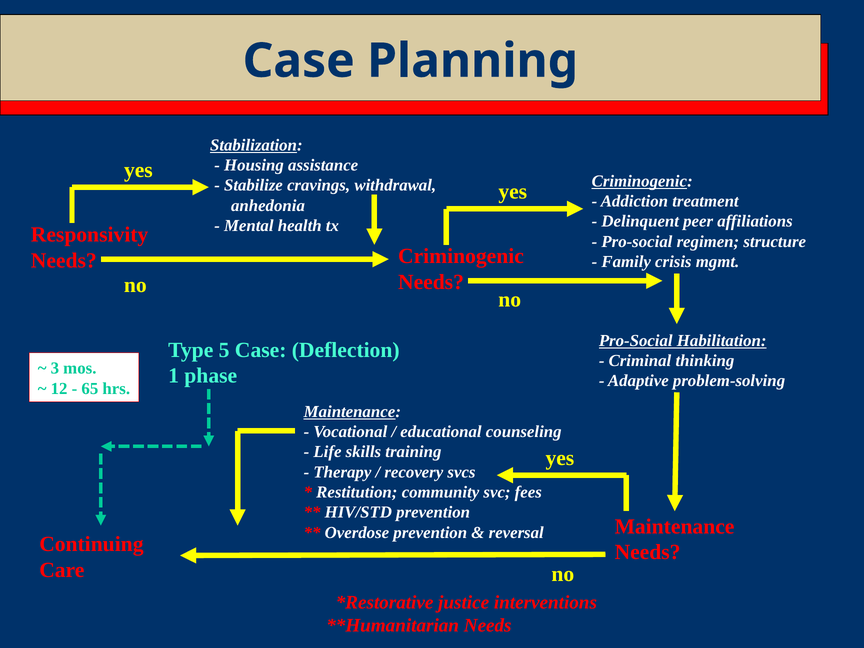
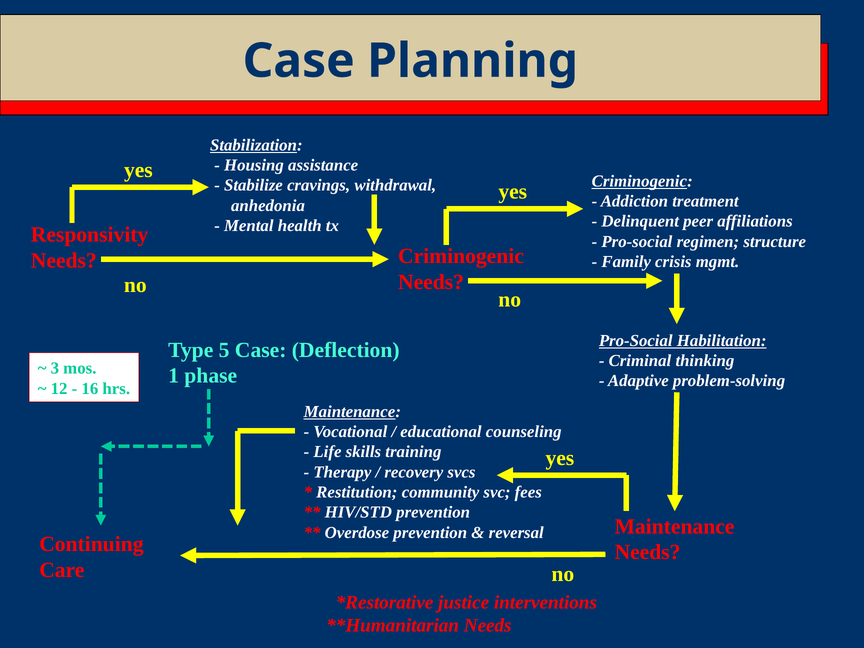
65: 65 -> 16 (90, 388)
